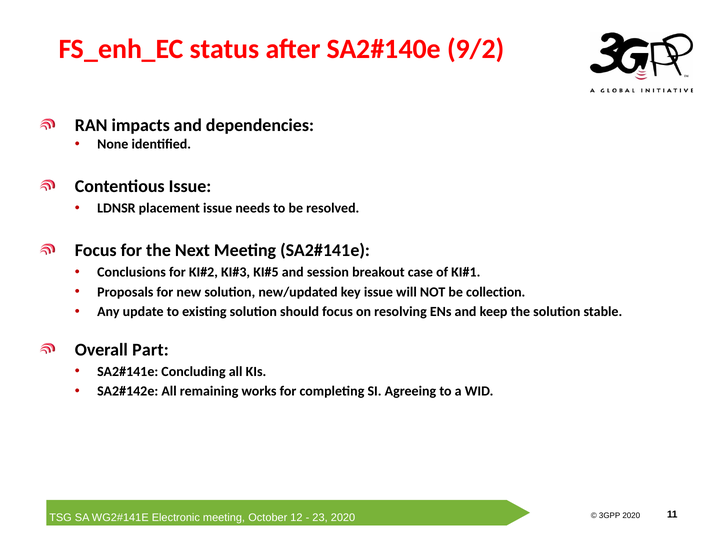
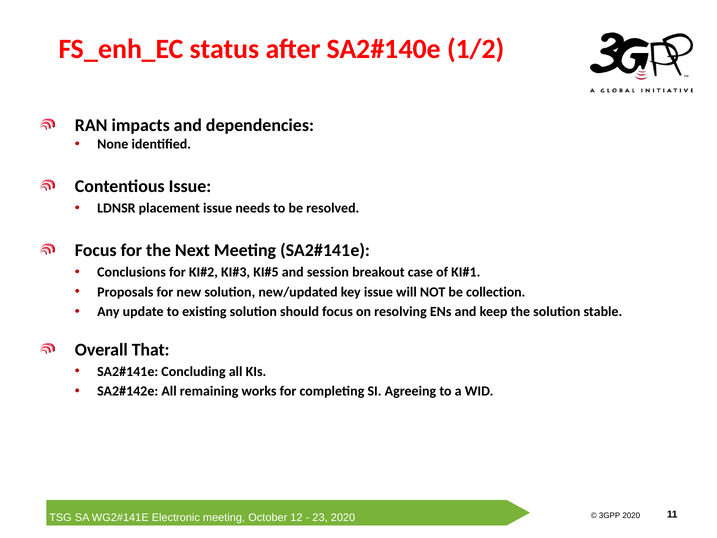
9/2: 9/2 -> 1/2 (476, 49)
Part: Part -> That (151, 350)
